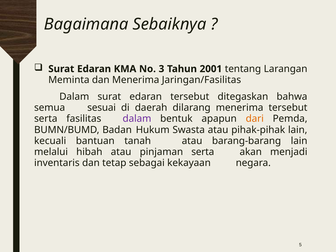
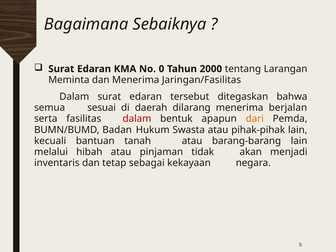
3: 3 -> 0 (161, 69)
2001: 2001 -> 2000 (211, 69)
menerima tersebut: tersebut -> berjalan (288, 108)
dalam colour: purple -> red (137, 119)
pinjaman serta: serta -> tidak (203, 152)
